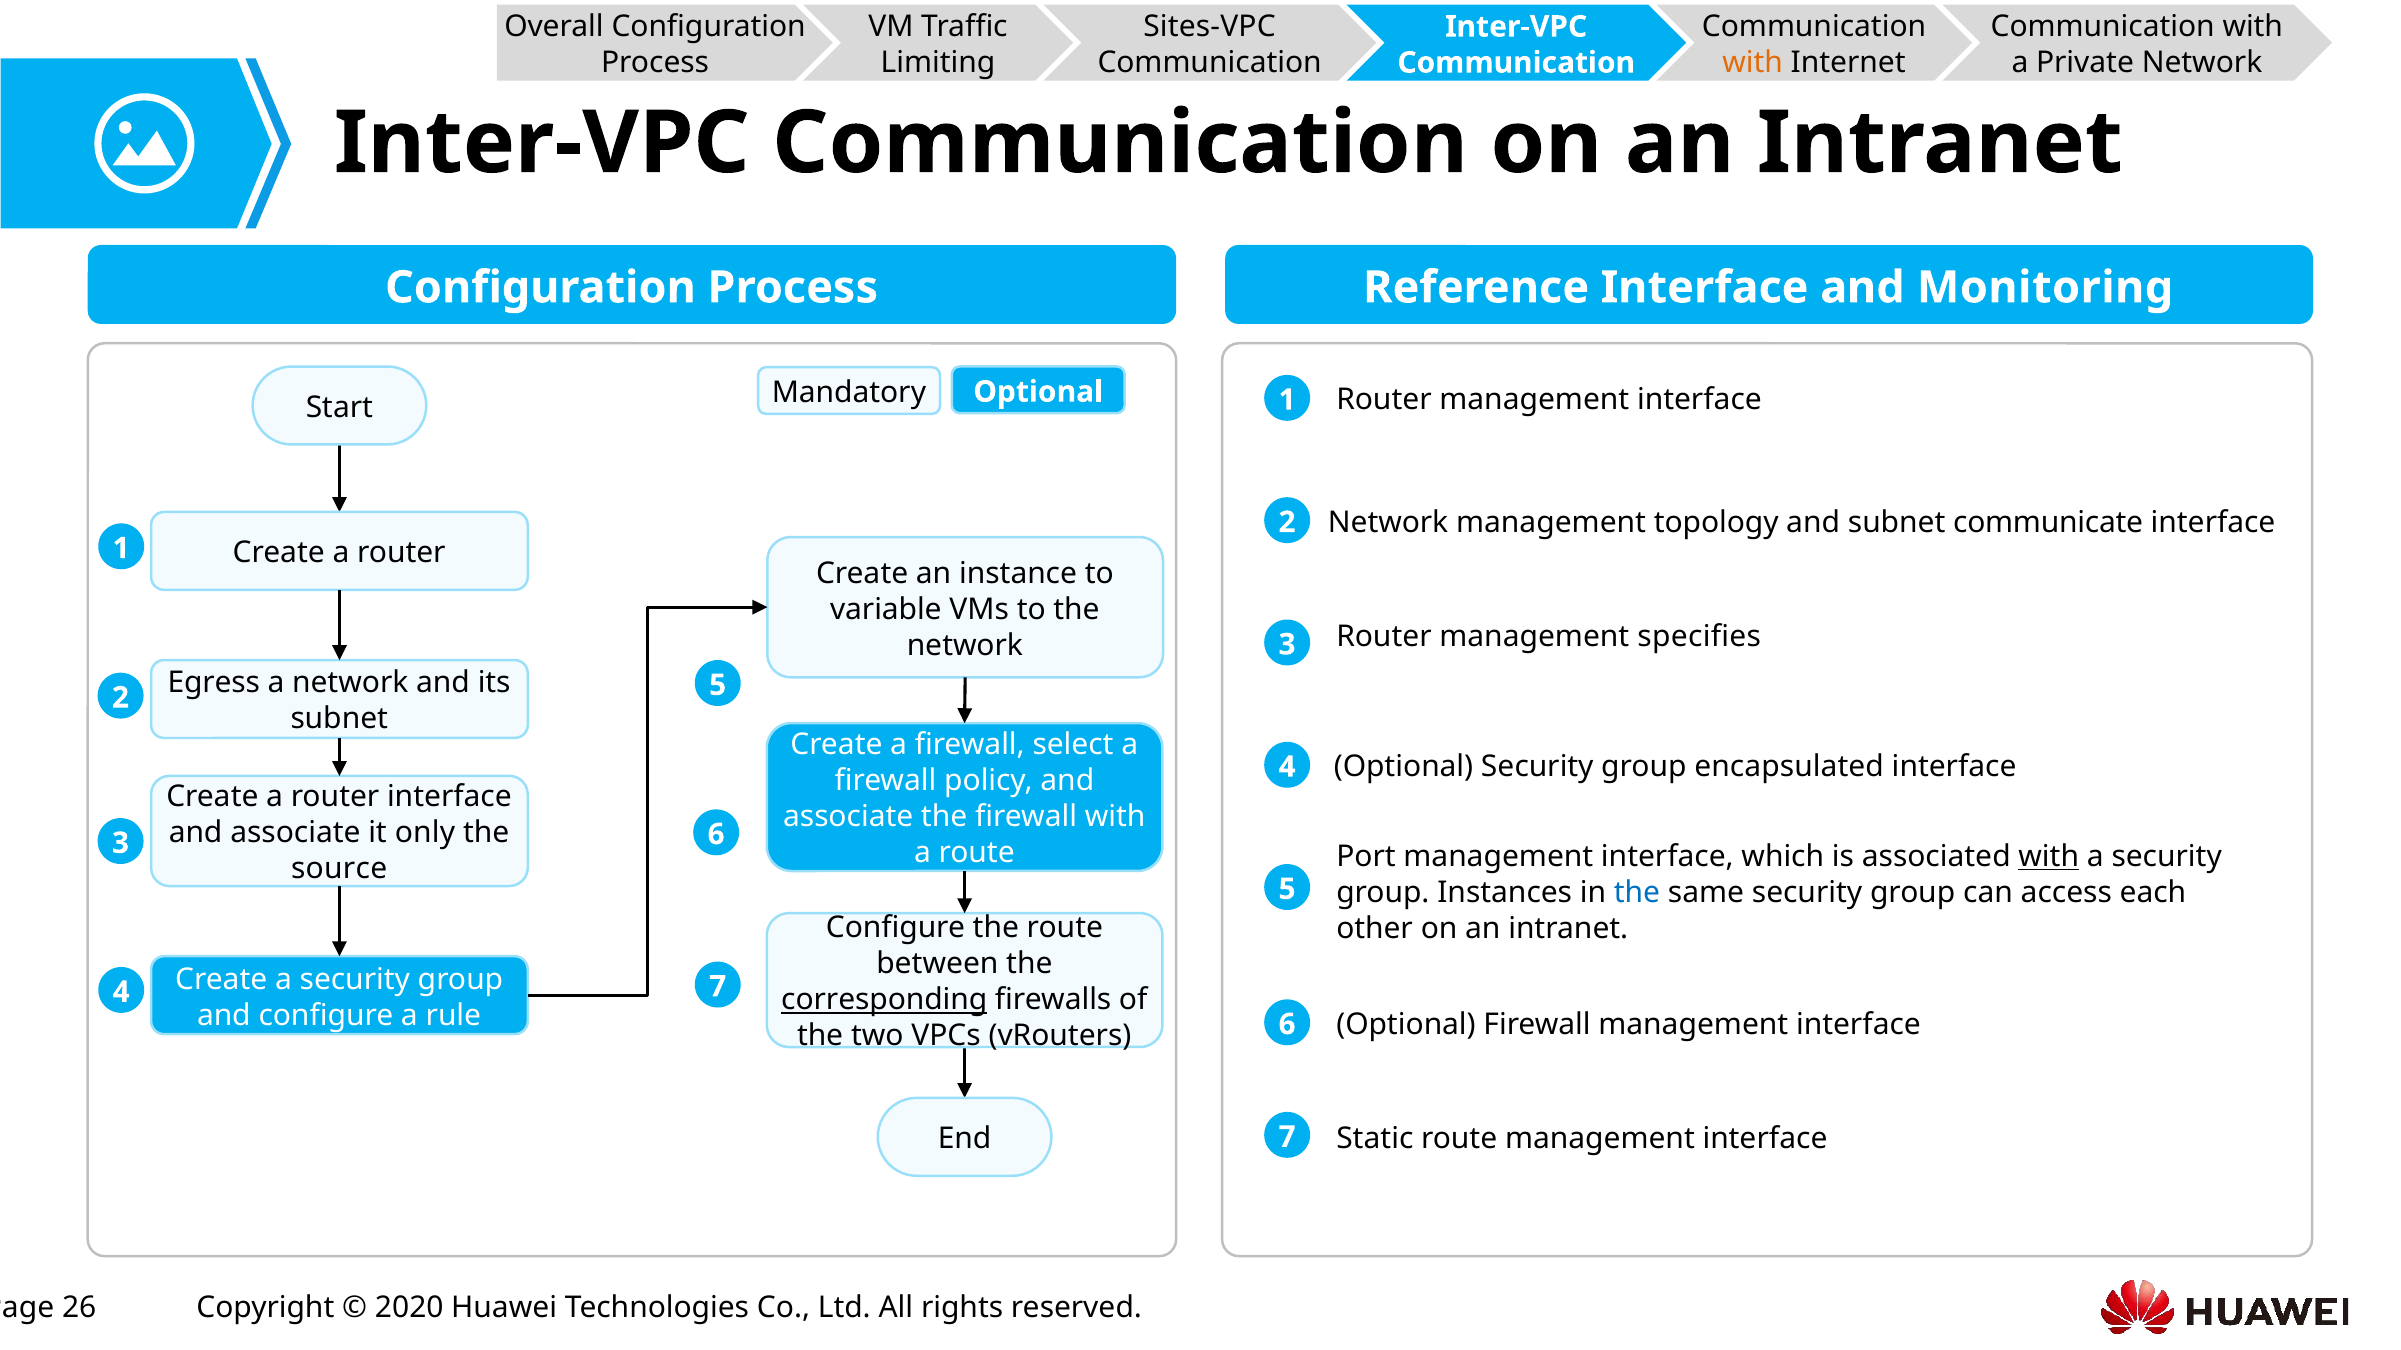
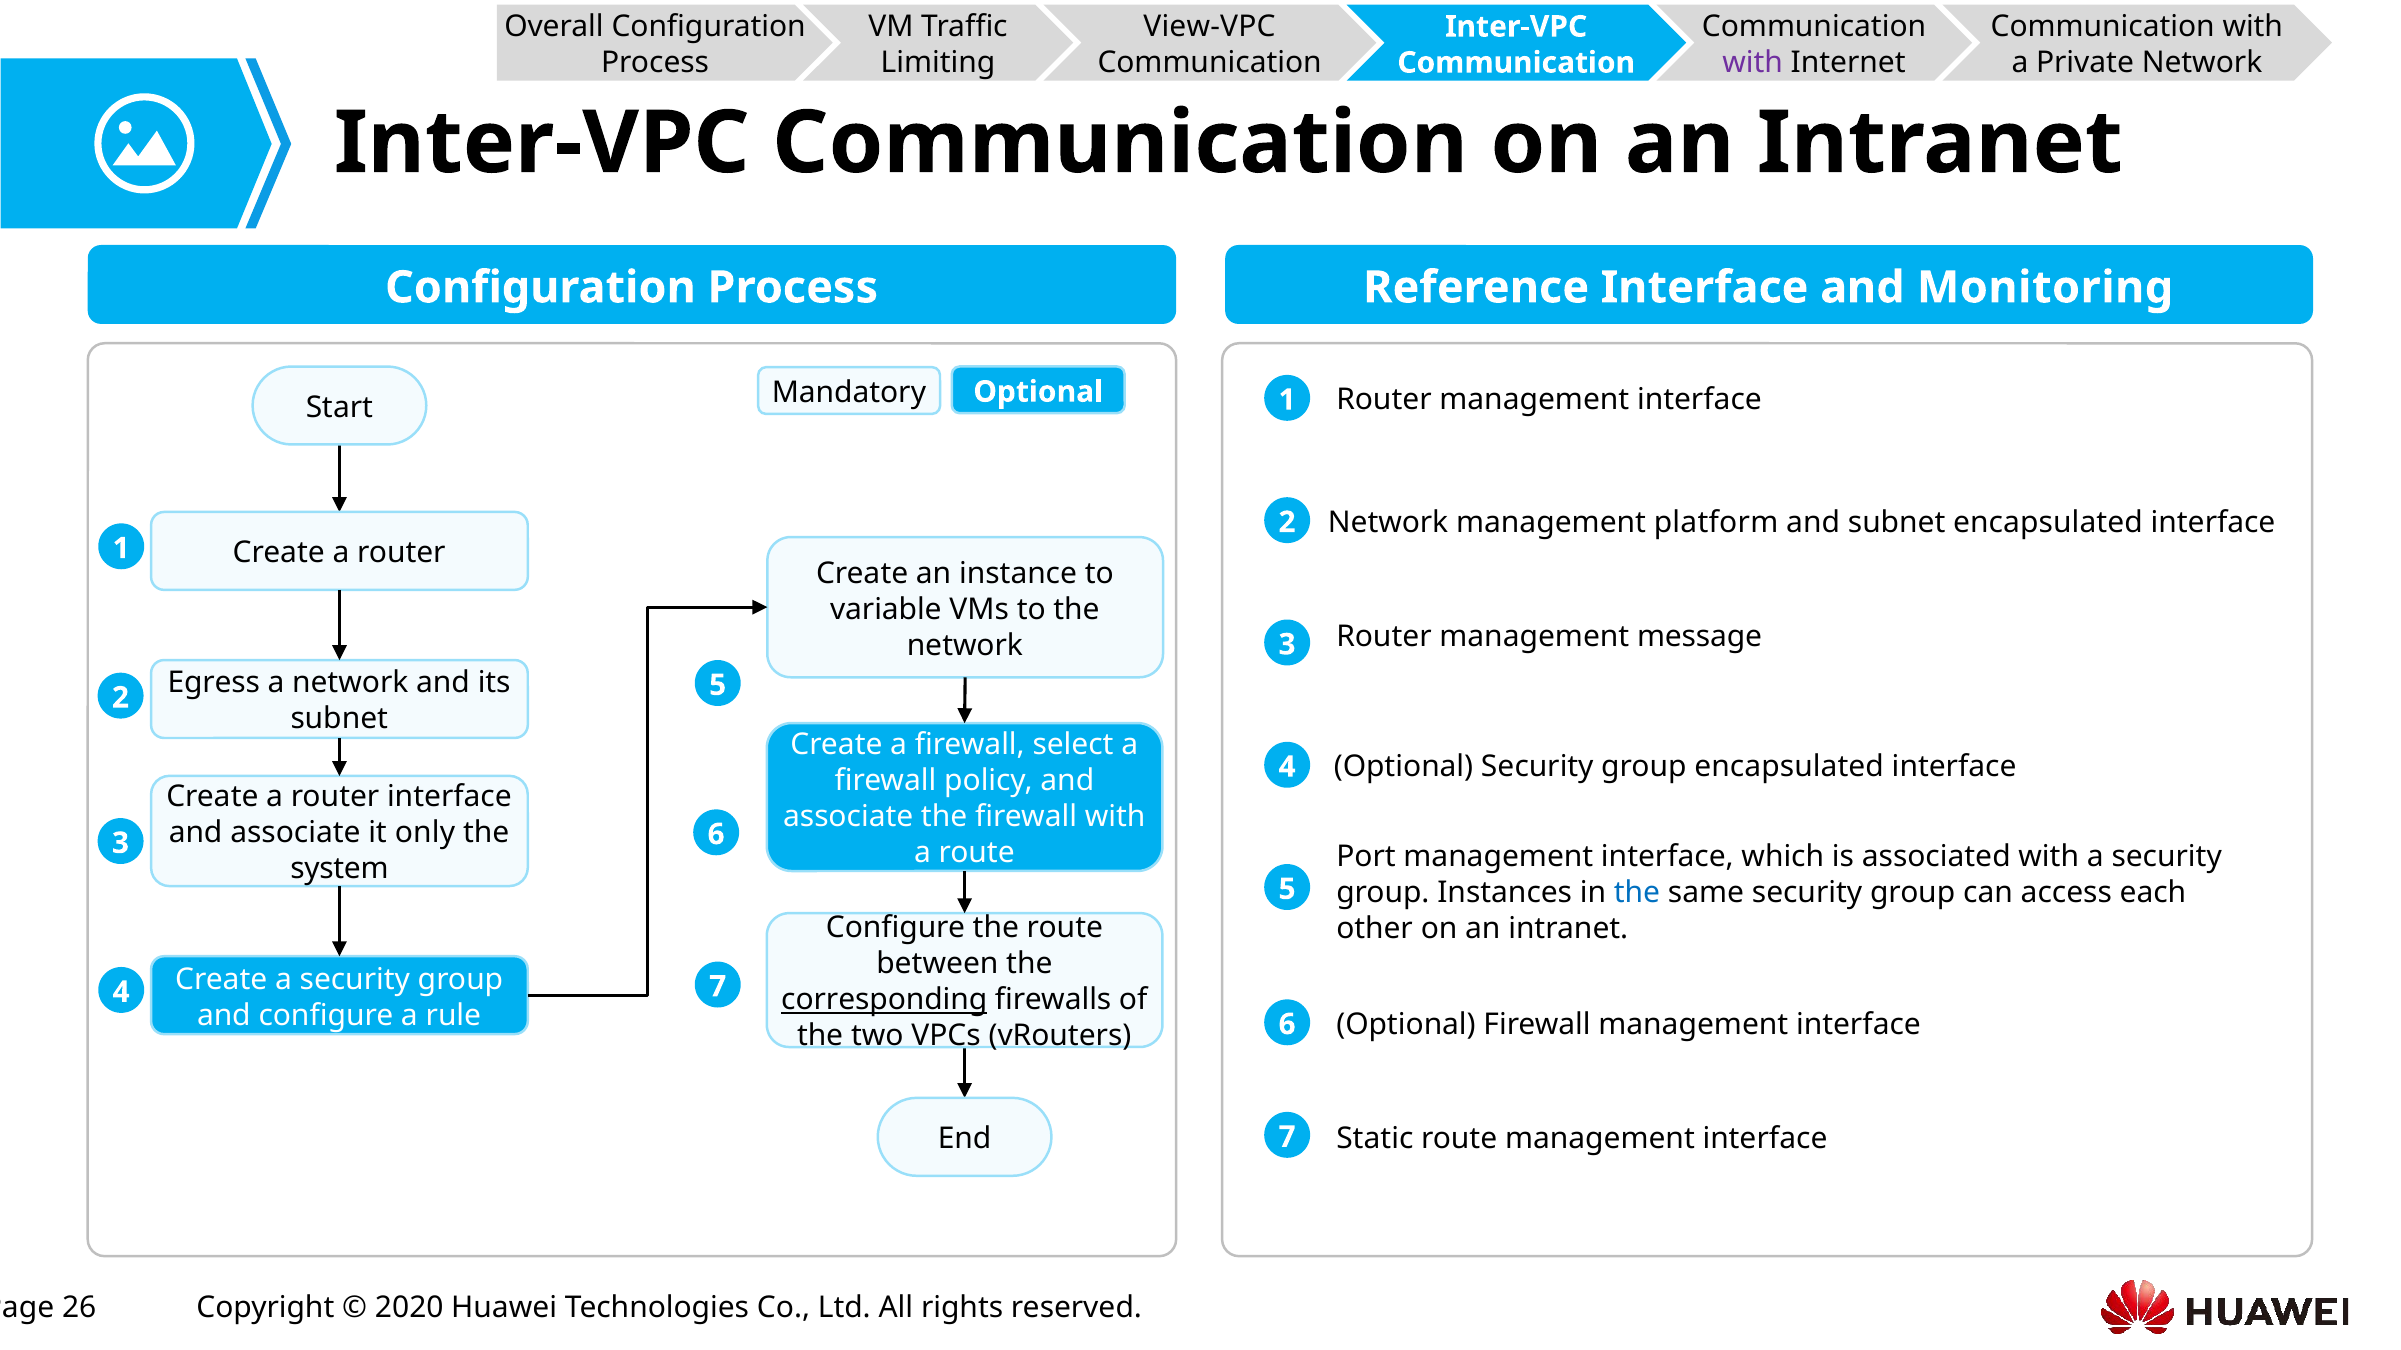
Sites-VPC: Sites-VPC -> View-VPC (1210, 27)
with colour: orange -> purple (1753, 63)
topology: topology -> platform (1716, 523)
subnet communicate: communicate -> encapsulated (2048, 523)
specifies: specifies -> message (1700, 636)
with underline: present -> none (2049, 857)
source: source -> system (339, 869)
